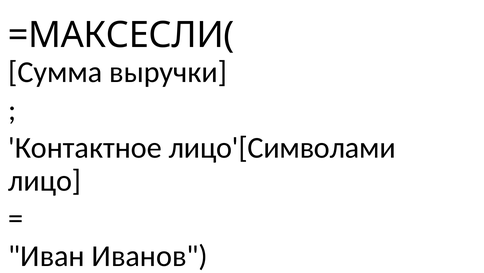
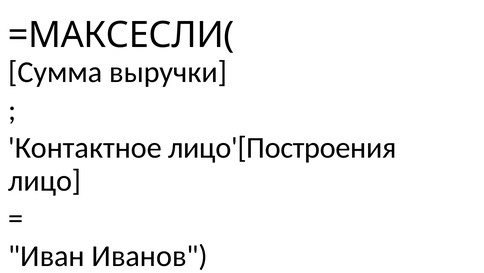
лицо'[Символами: лицо'[Символами -> лицо'[Построения (282, 147)
